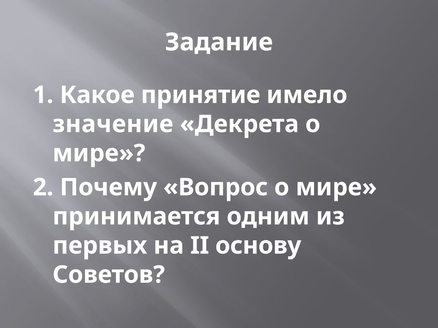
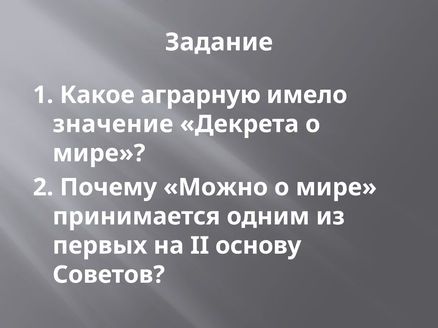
принятие: принятие -> аграрную (201, 95)
Вопрос: Вопрос -> Можно (216, 188)
